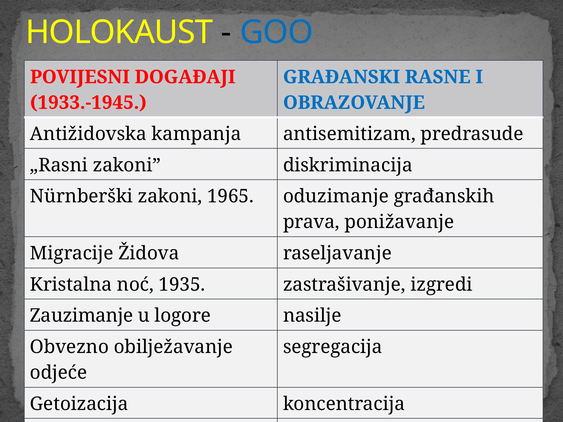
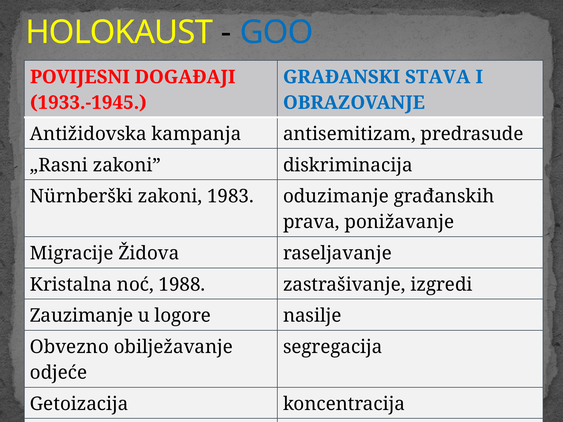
RASNE: RASNE -> STAVA (438, 77)
1965: 1965 -> 1983 (230, 197)
1935: 1935 -> 1988 (182, 285)
